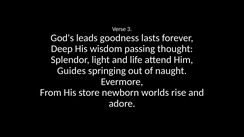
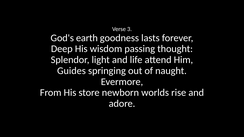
leads: leads -> earth (87, 38)
